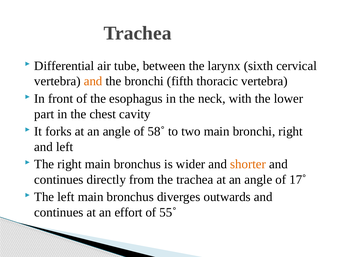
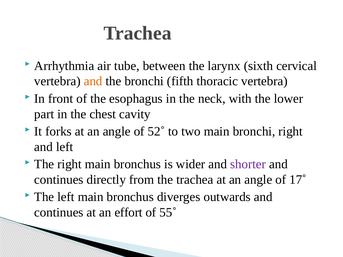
Differential: Differential -> Arrhythmia (64, 66)
58˚: 58˚ -> 52˚ (156, 131)
shorter colour: orange -> purple (248, 164)
